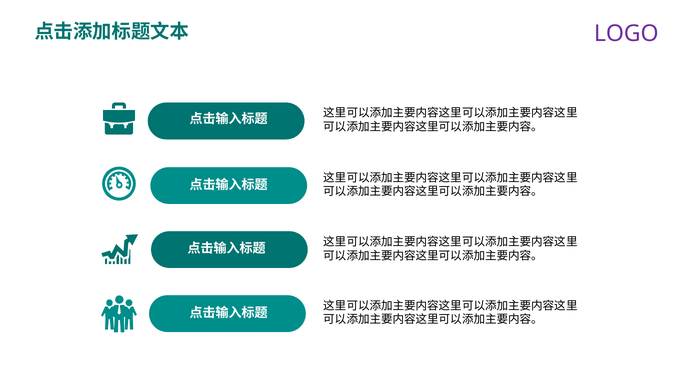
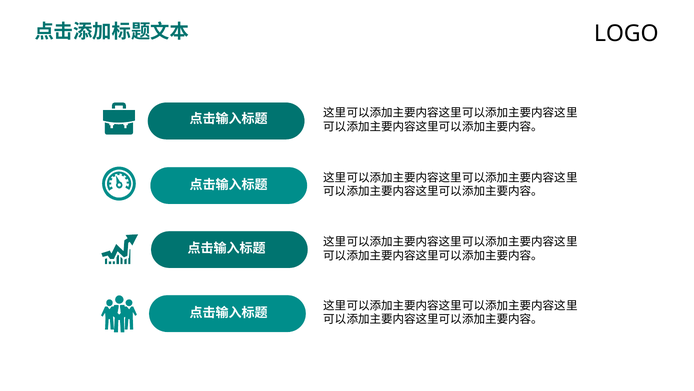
LOGO colour: purple -> black (626, 34)
